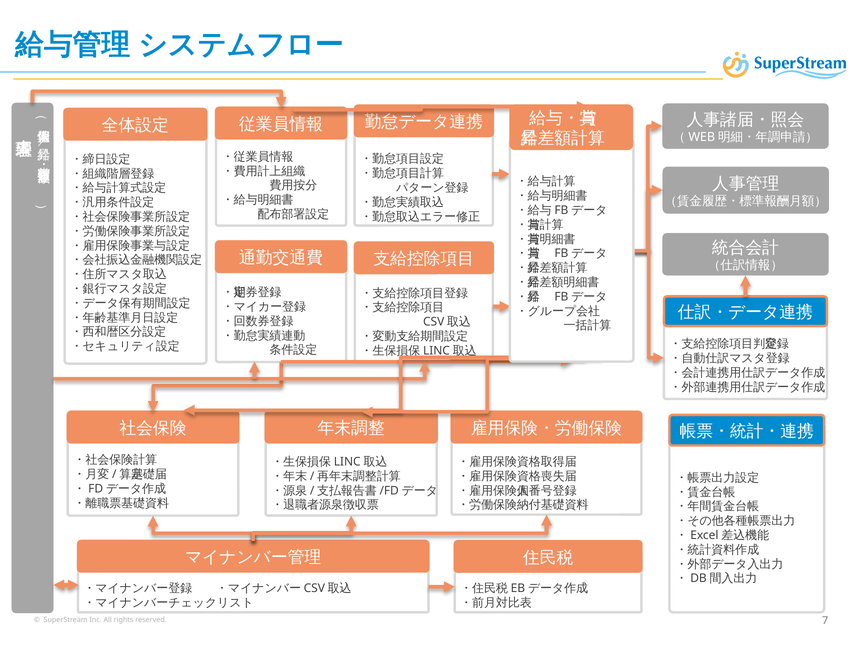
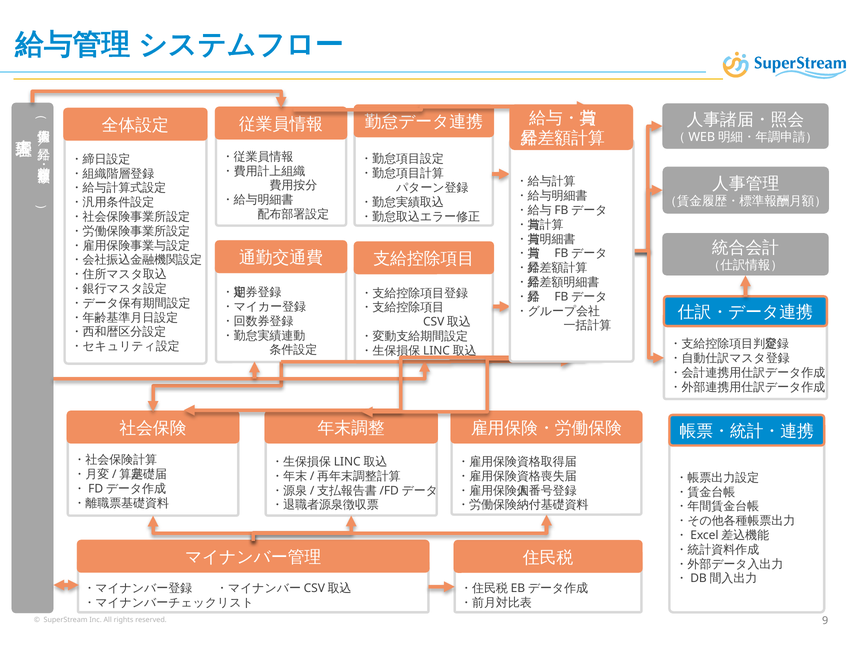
7: 7 -> 9 (825, 620)
